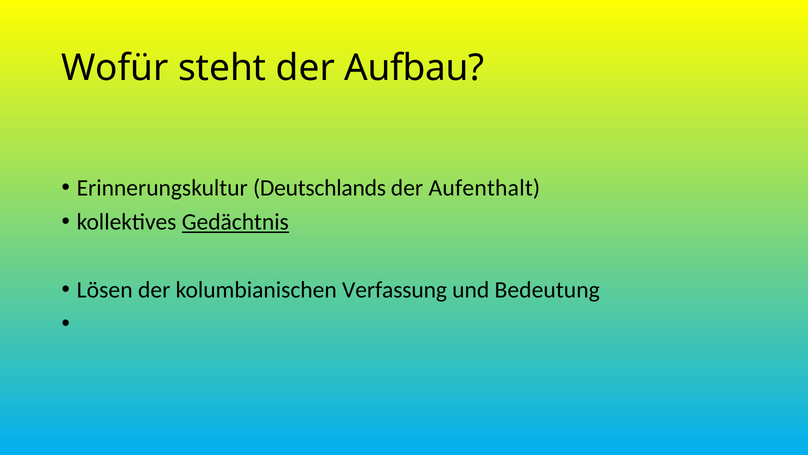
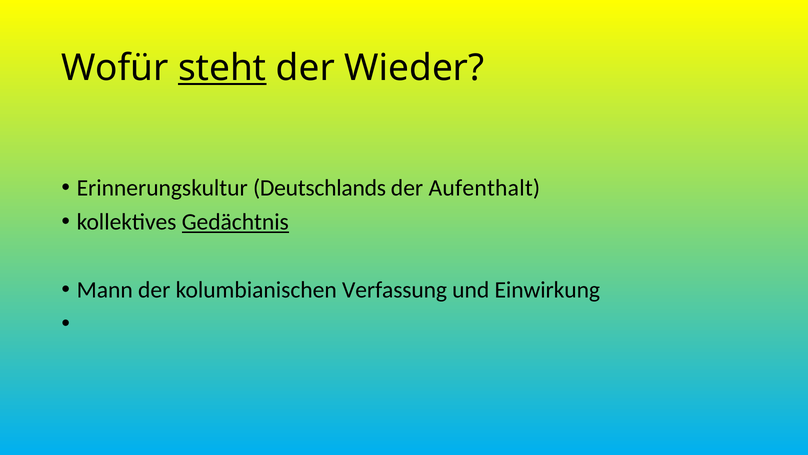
steht underline: none -> present (222, 68)
Aufbau: Aufbau -> Wieder (414, 68)
Lösen: Lösen -> Mann (105, 290)
Bedeutung: Bedeutung -> Einwirkung (547, 290)
